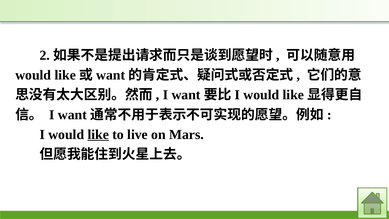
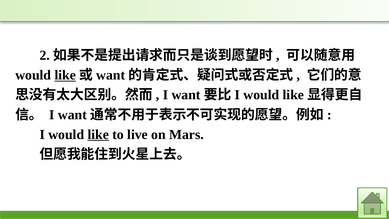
like underline: none -> present (65, 75)
